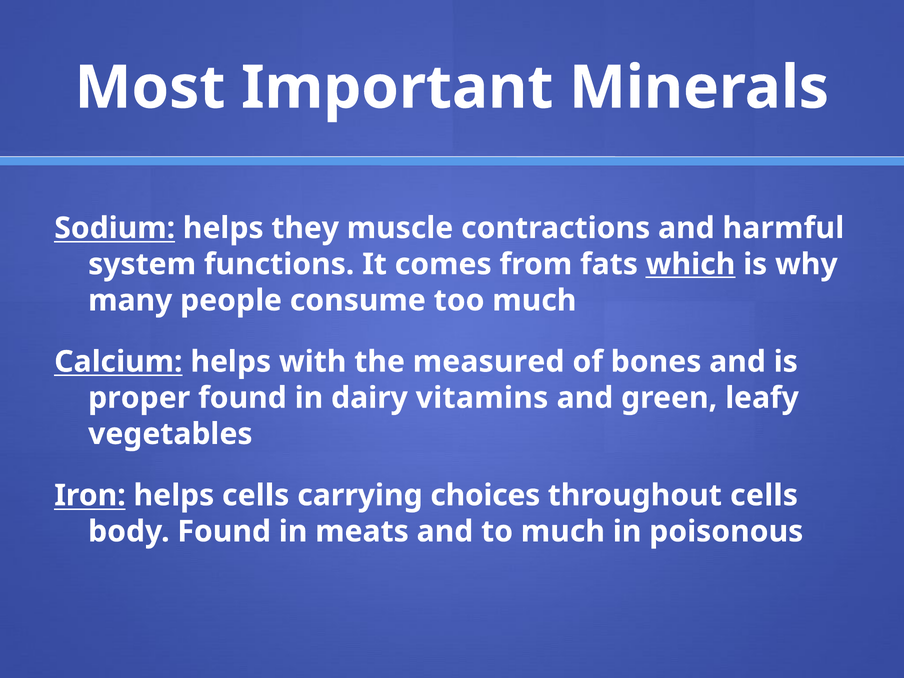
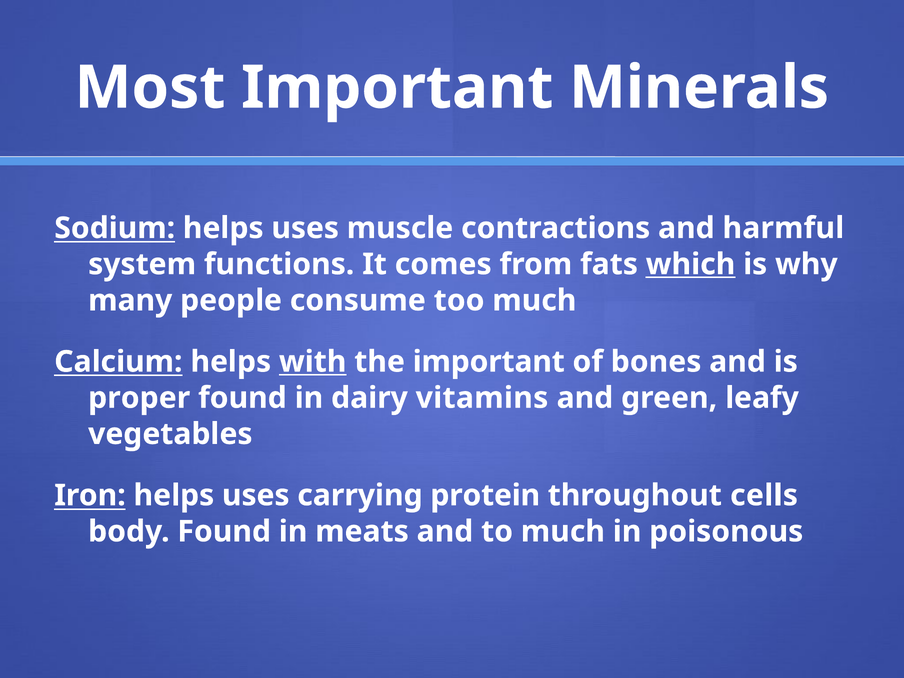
Sodium helps they: they -> uses (305, 228)
with underline: none -> present (313, 362)
the measured: measured -> important (489, 362)
Iron helps cells: cells -> uses (256, 495)
choices: choices -> protein (485, 495)
